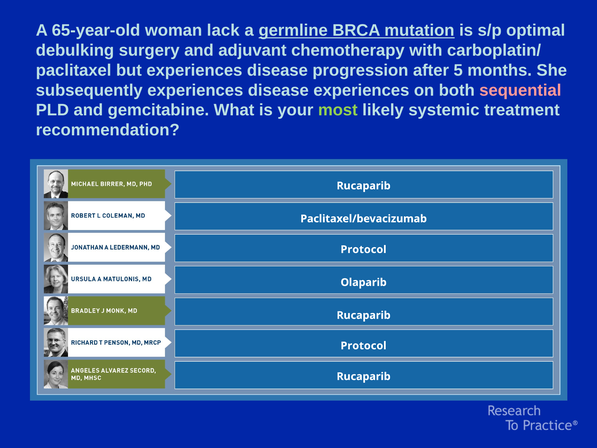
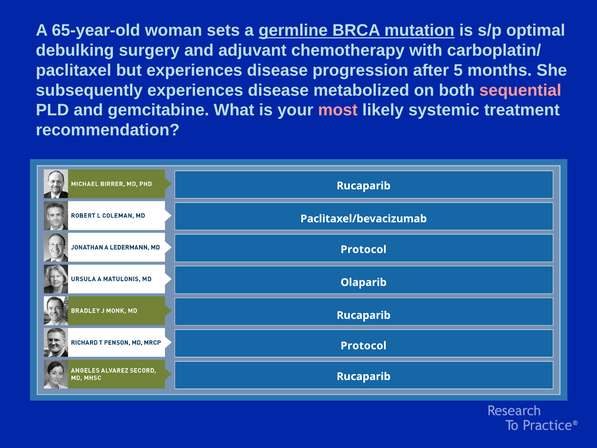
lack: lack -> sets (223, 30)
disease experiences: experiences -> metabolized (361, 90)
most colour: light green -> pink (338, 110)
